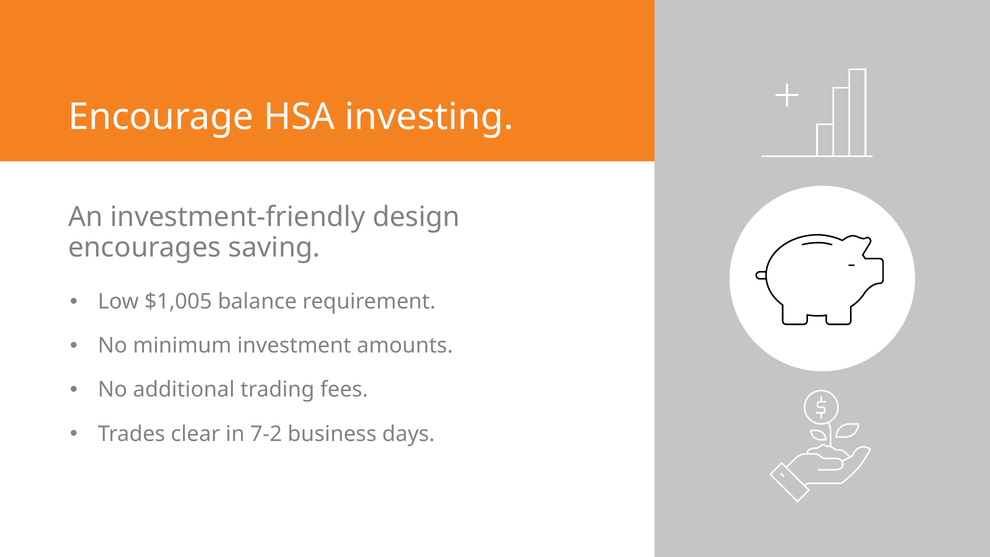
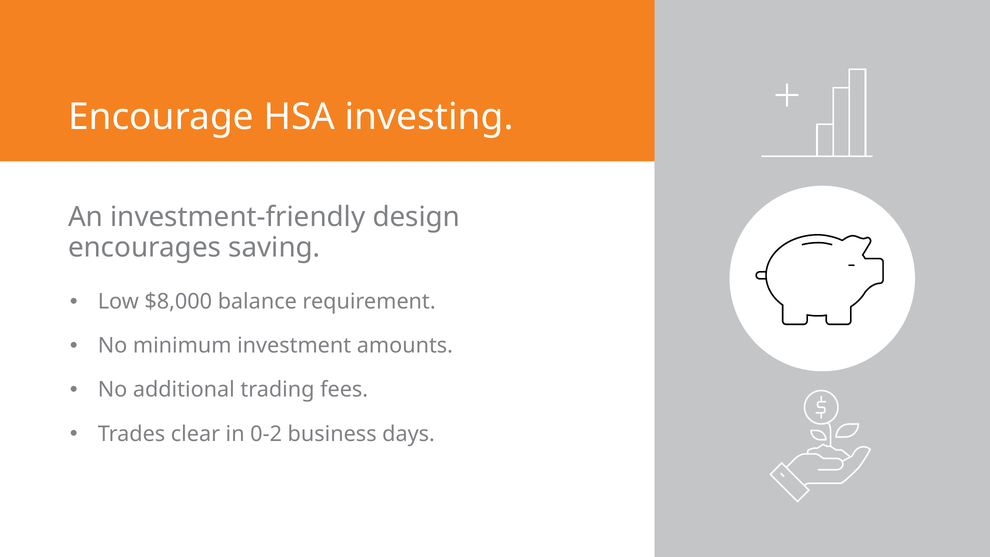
$1,005: $1,005 -> $8,000 (178, 302)
7-2: 7-2 -> 0-2 (266, 434)
